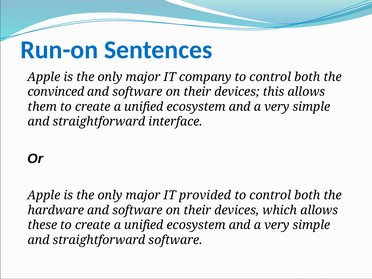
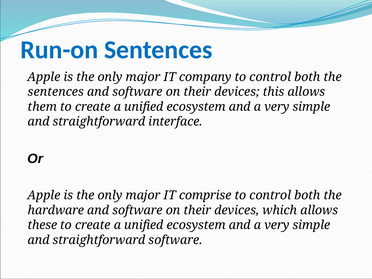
convinced: convinced -> sentences (56, 92)
provided: provided -> comprise (205, 195)
